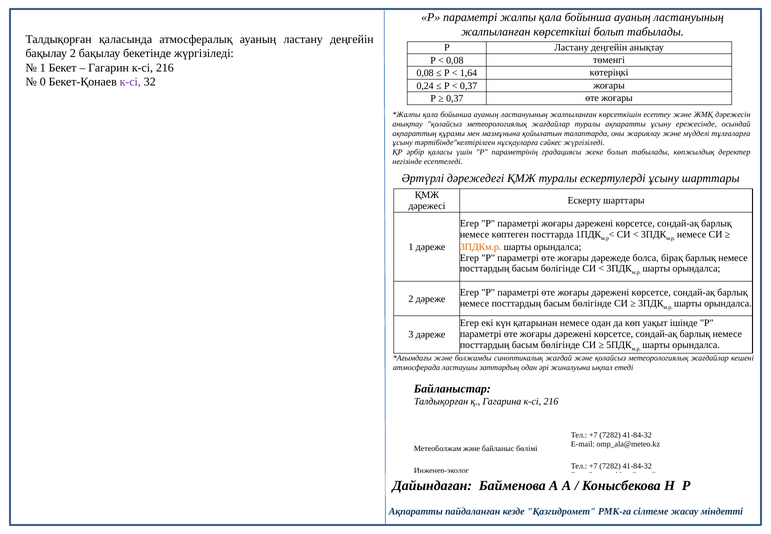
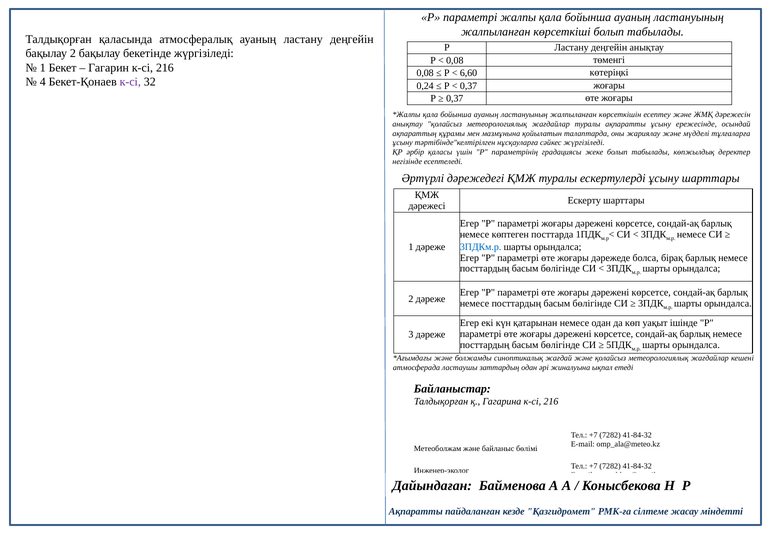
1,64: 1,64 -> 6,60 (469, 73)
0: 0 -> 4 (43, 82)
3ПДКм.р colour: orange -> blue (481, 247)
